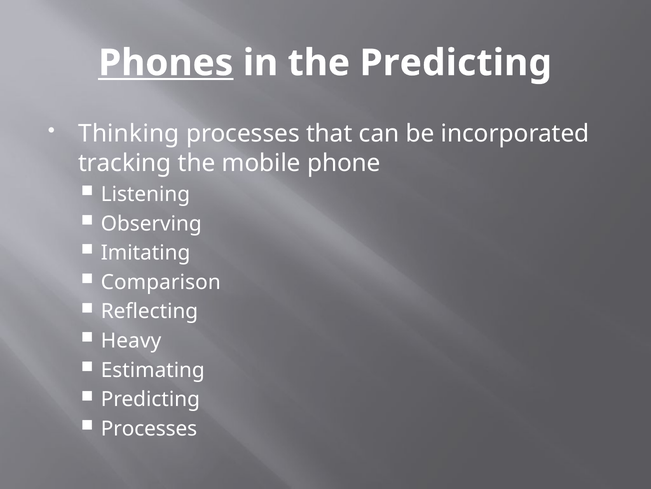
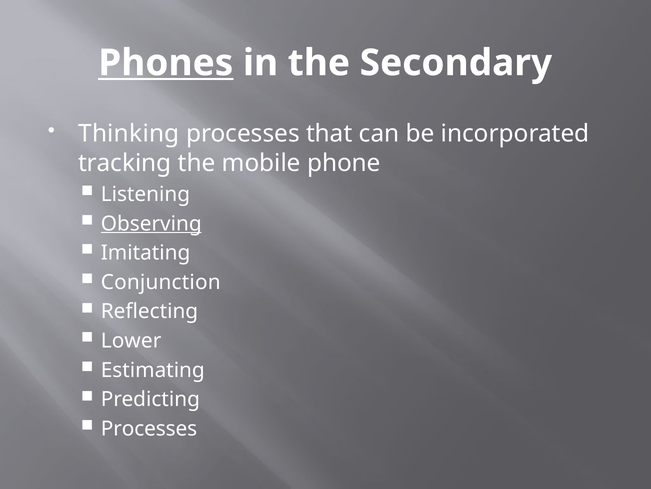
the Predicting: Predicting -> Secondary (456, 63)
Observing underline: none -> present (151, 223)
Comparison: Comparison -> Conjunction (161, 282)
Heavy: Heavy -> Lower (131, 340)
